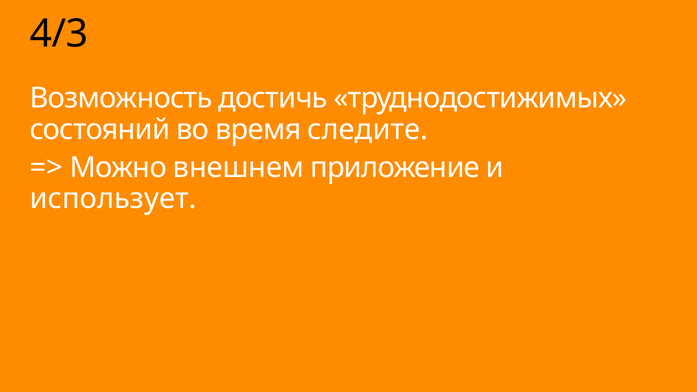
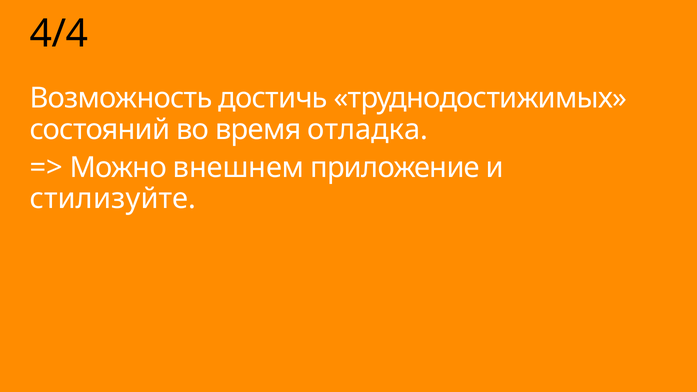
4/3: 4/3 -> 4/4 (59, 34)
следите: следите -> отладка (368, 130)
использует: использует -> стилизуйте (113, 199)
